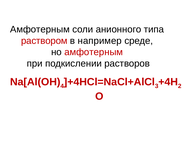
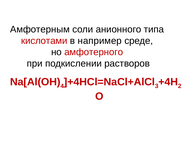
раствором: раствором -> кислотами (44, 41)
но амфотерным: амфотерным -> амфотерного (94, 52)
